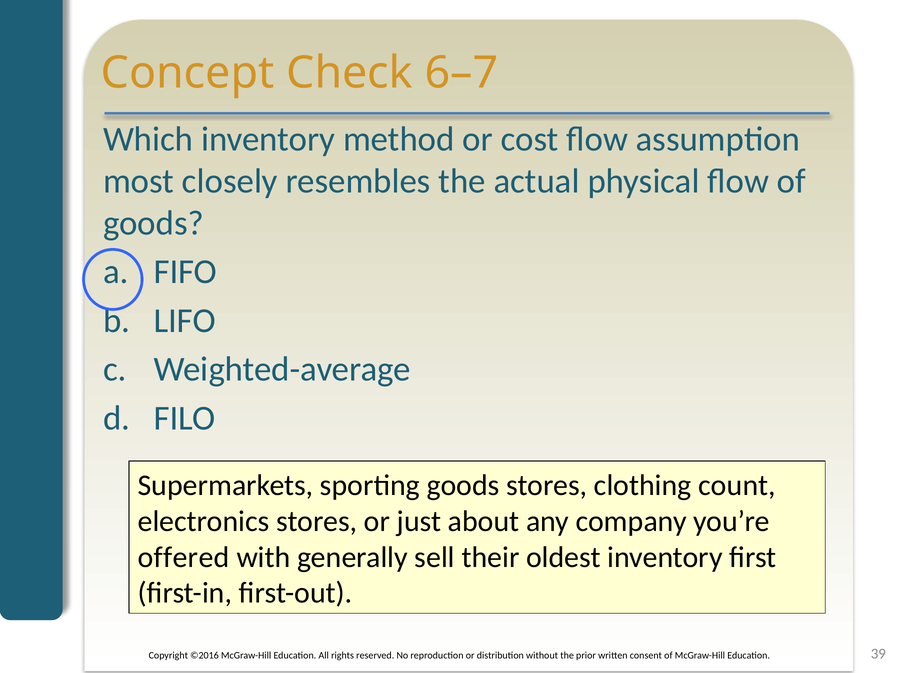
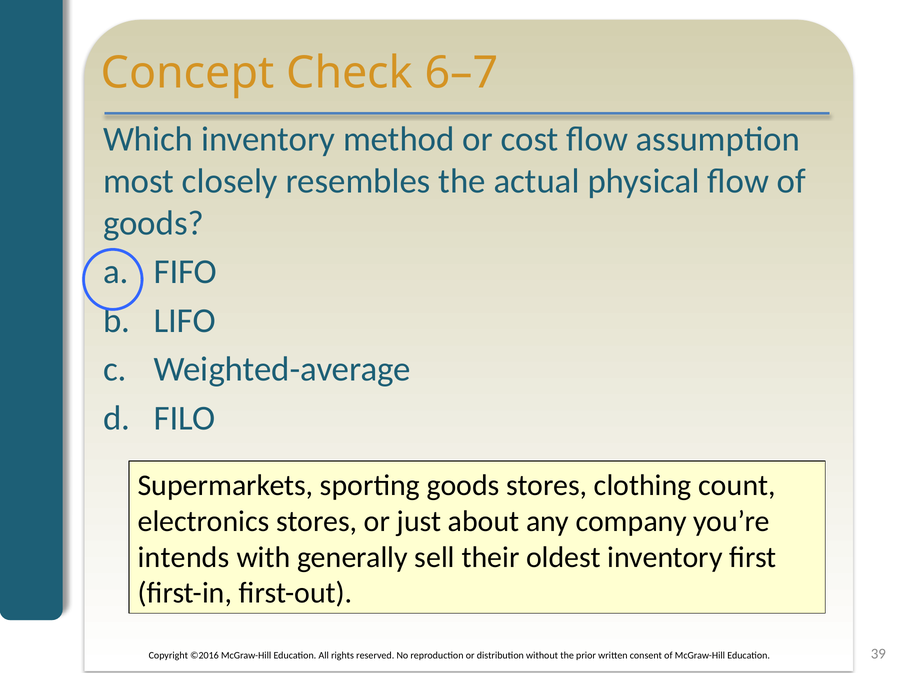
offered: offered -> intends (184, 557)
